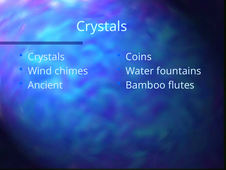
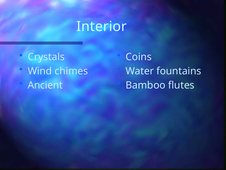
Crystals: Crystals -> Interior (102, 26)
